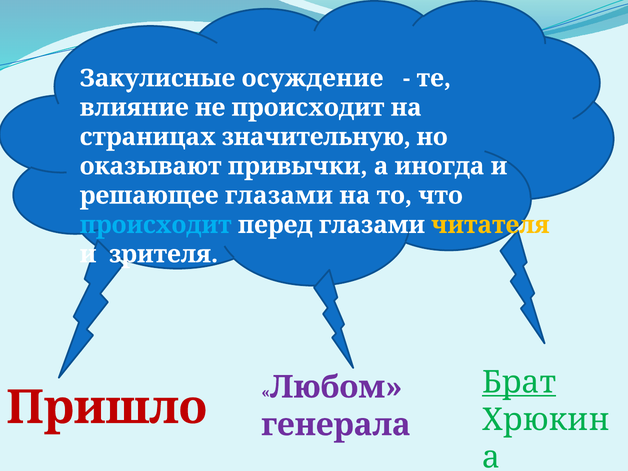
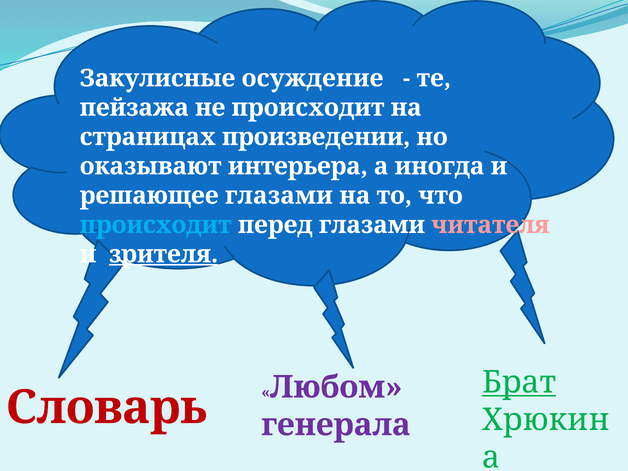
влияние: влияние -> пейзажа (134, 108)
значительную: значительную -> произведении (316, 137)
привычки: привычки -> интерьера (298, 166)
читателя colour: yellow -> pink (490, 225)
зрителя underline: none -> present (164, 254)
Пришло: Пришло -> Словарь (107, 407)
